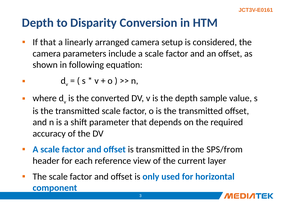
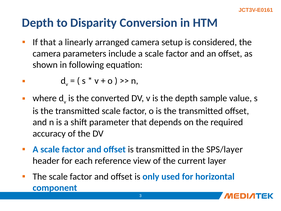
SPS/from: SPS/from -> SPS/layer (225, 149)
